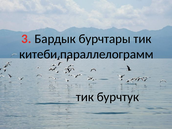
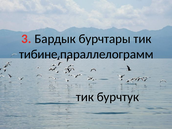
китеби: китеби -> тибине (38, 54)
